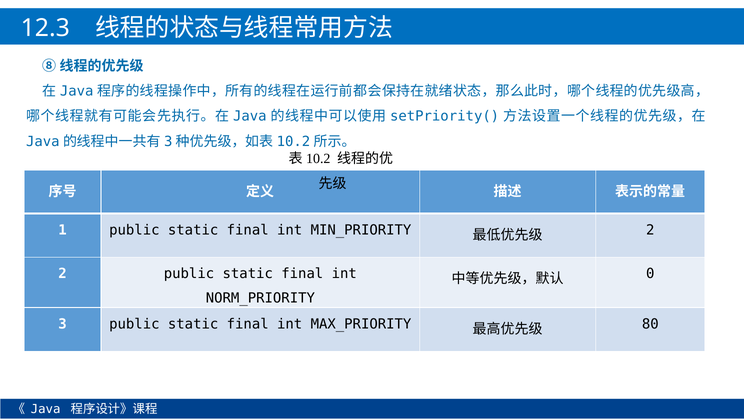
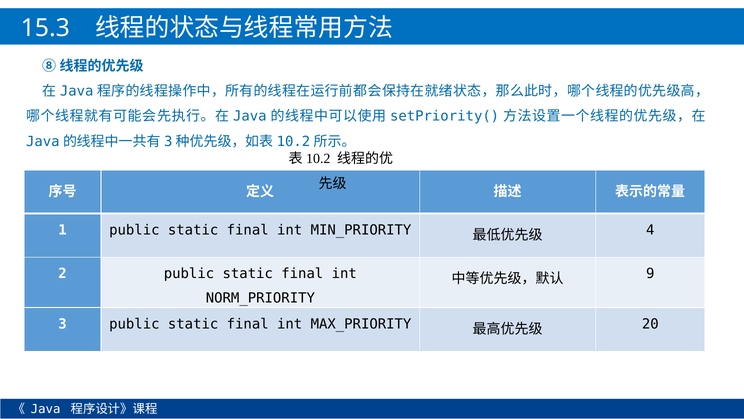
12.3: 12.3 -> 15.3 (45, 28)
2: 2 -> 4 (650, 230)
0: 0 -> 9 (650, 273)
80: 80 -> 20 (650, 324)
